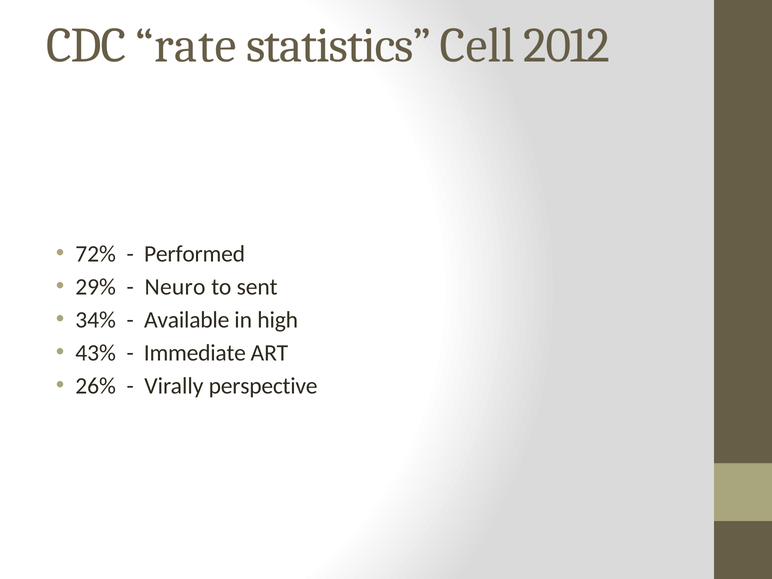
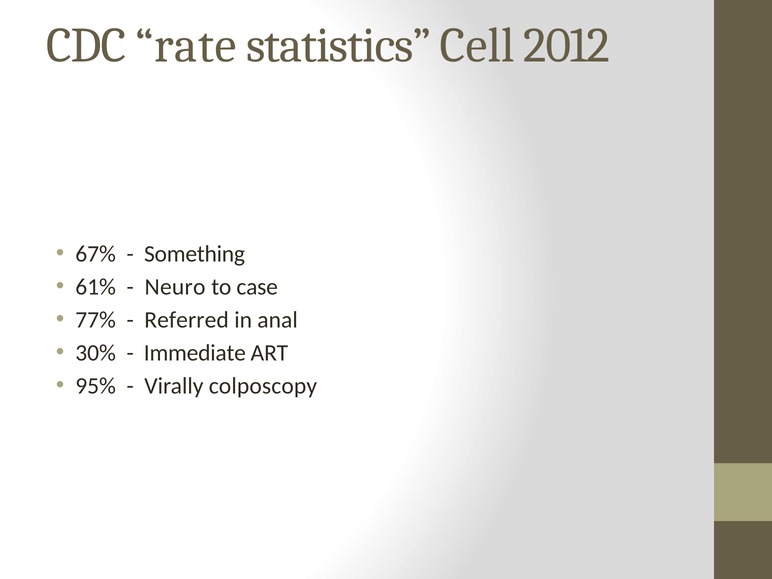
72%: 72% -> 67% (96, 254)
Performed: Performed -> Something (195, 254)
29%: 29% -> 61% (96, 287)
sent: sent -> case (257, 287)
34%: 34% -> 77% (96, 320)
Available: Available -> Referred (187, 320)
high: high -> anal (278, 320)
43%: 43% -> 30% (96, 353)
26%: 26% -> 95% (96, 386)
perspective: perspective -> colposcopy (263, 386)
